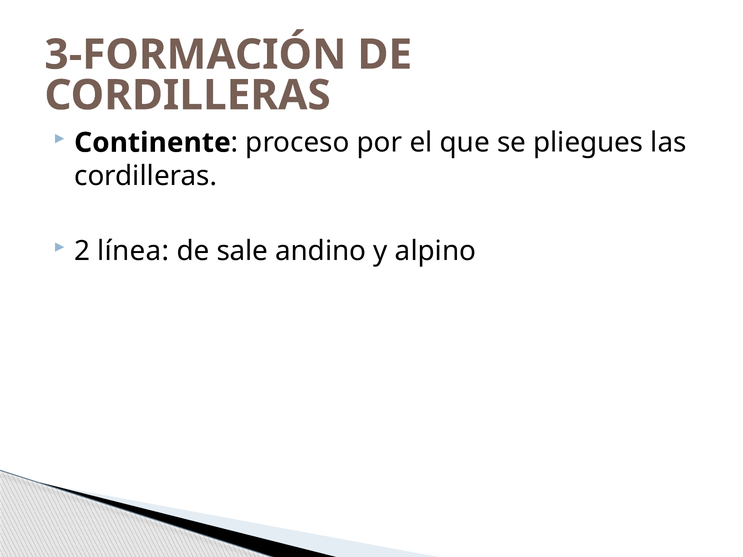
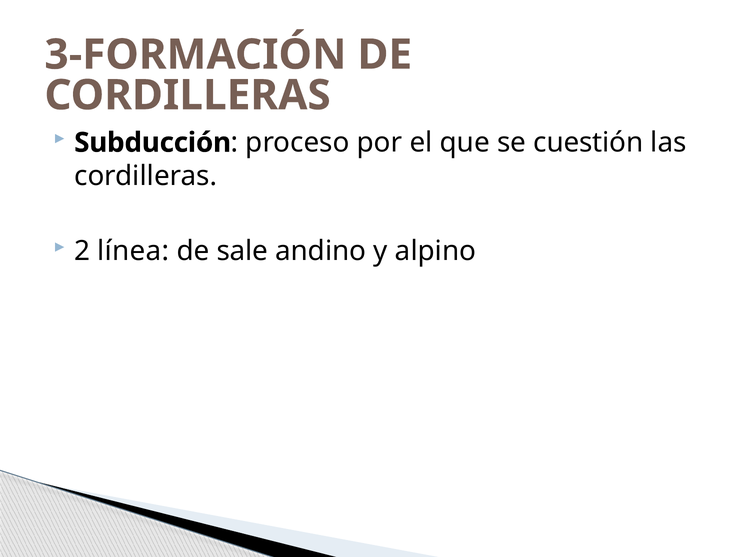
Continente: Continente -> Subducción (153, 143)
pliegues: pliegues -> cuestión (588, 143)
